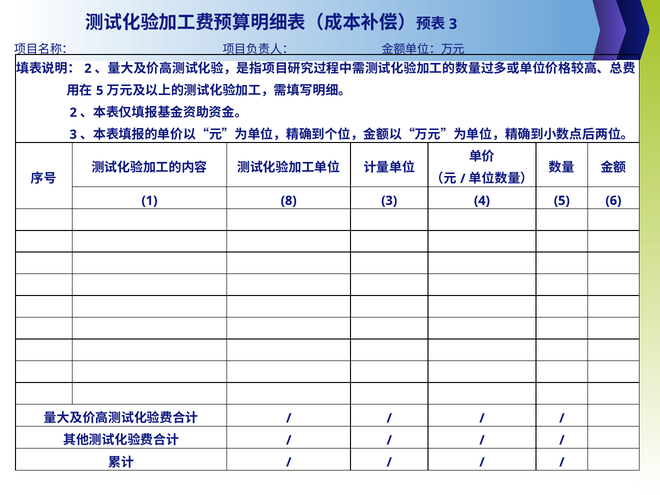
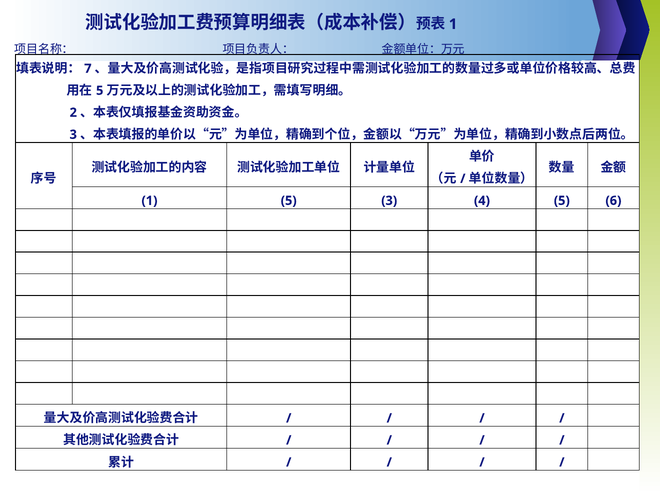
3: 3 -> 1 (453, 24)
2: 2 -> 7 (88, 69)
1 8: 8 -> 5 (289, 201)
